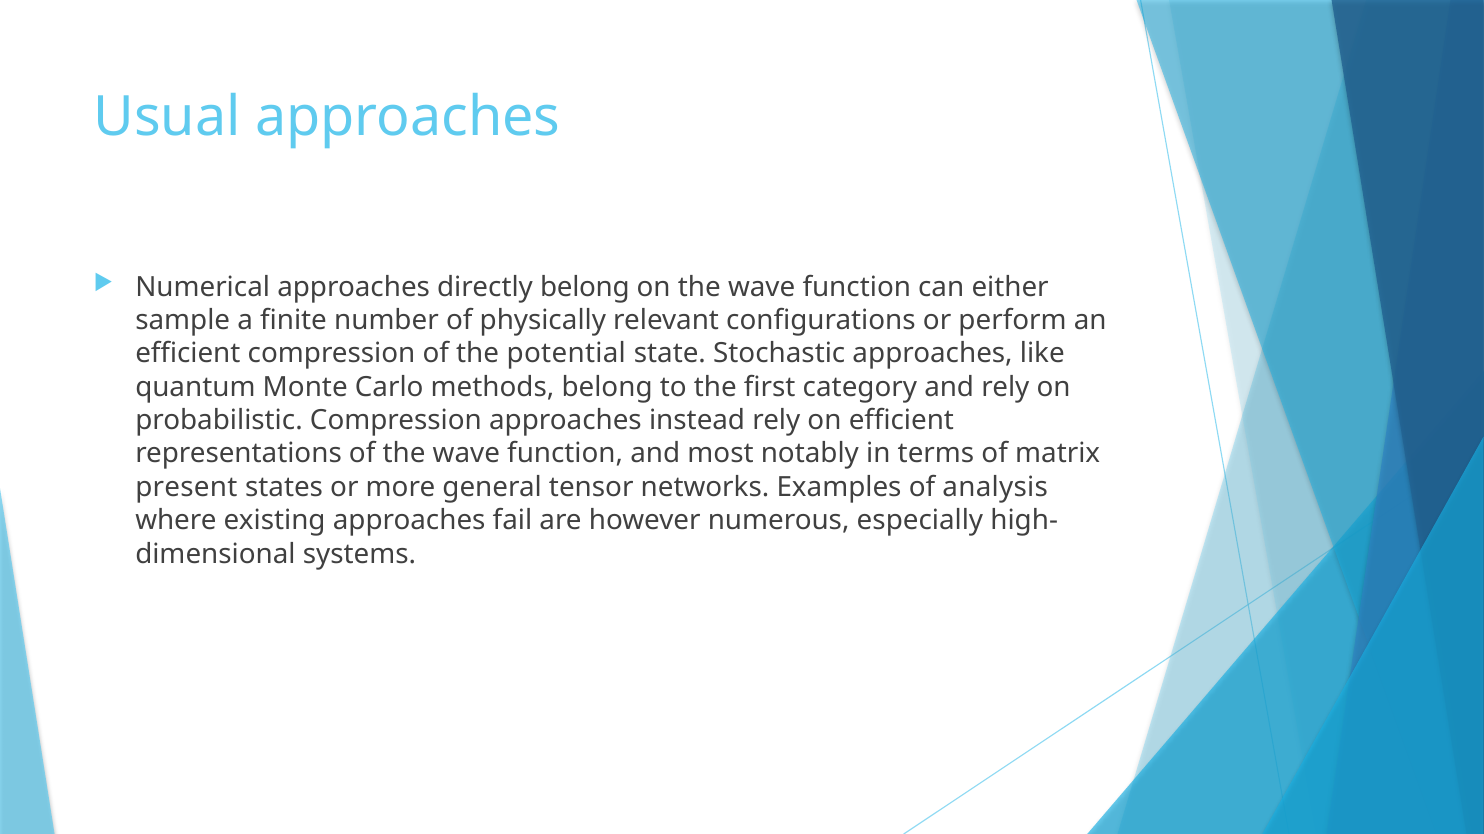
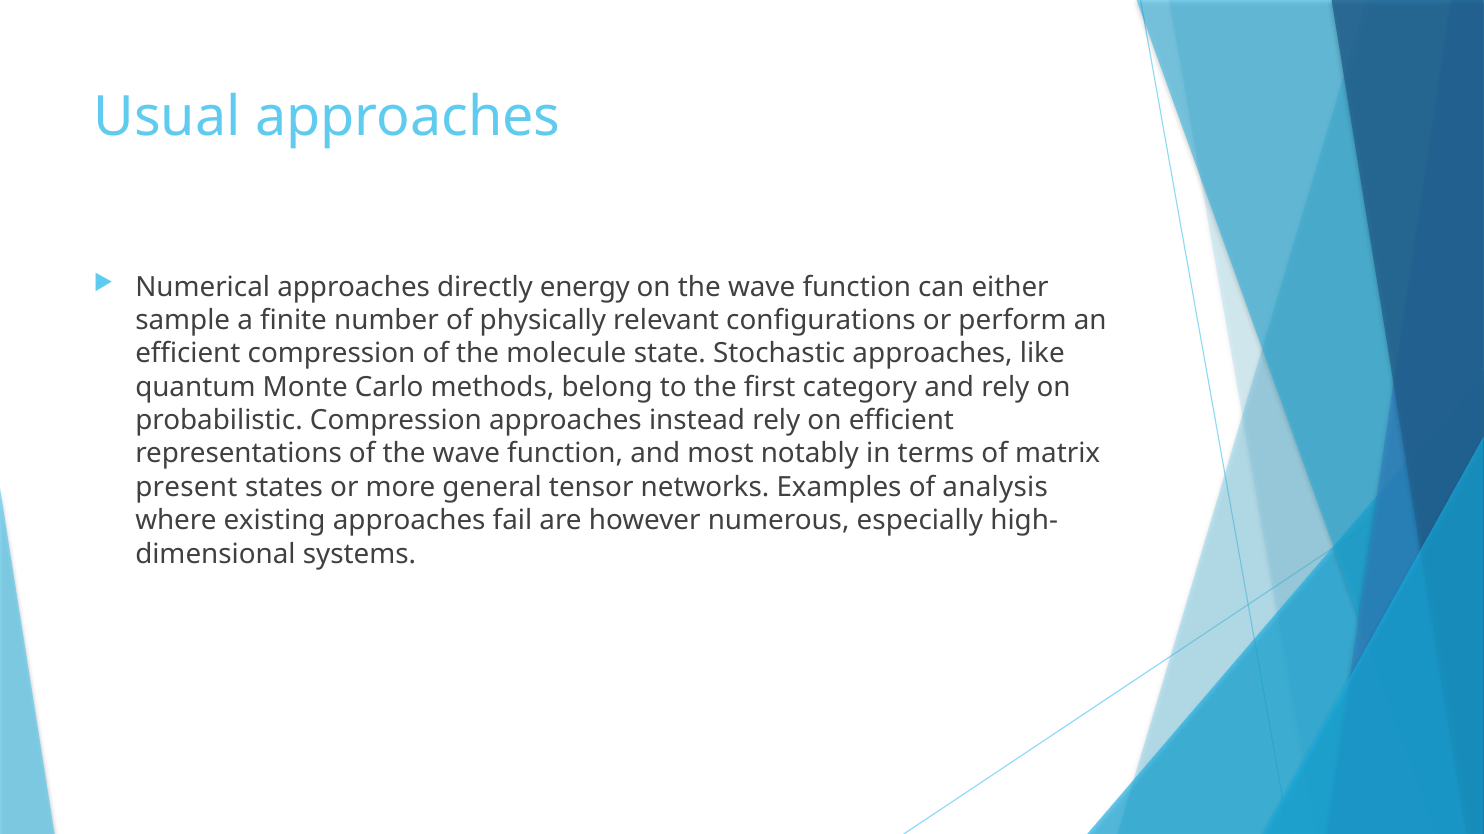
directly belong: belong -> energy (585, 287)
potential: potential -> molecule (566, 354)
